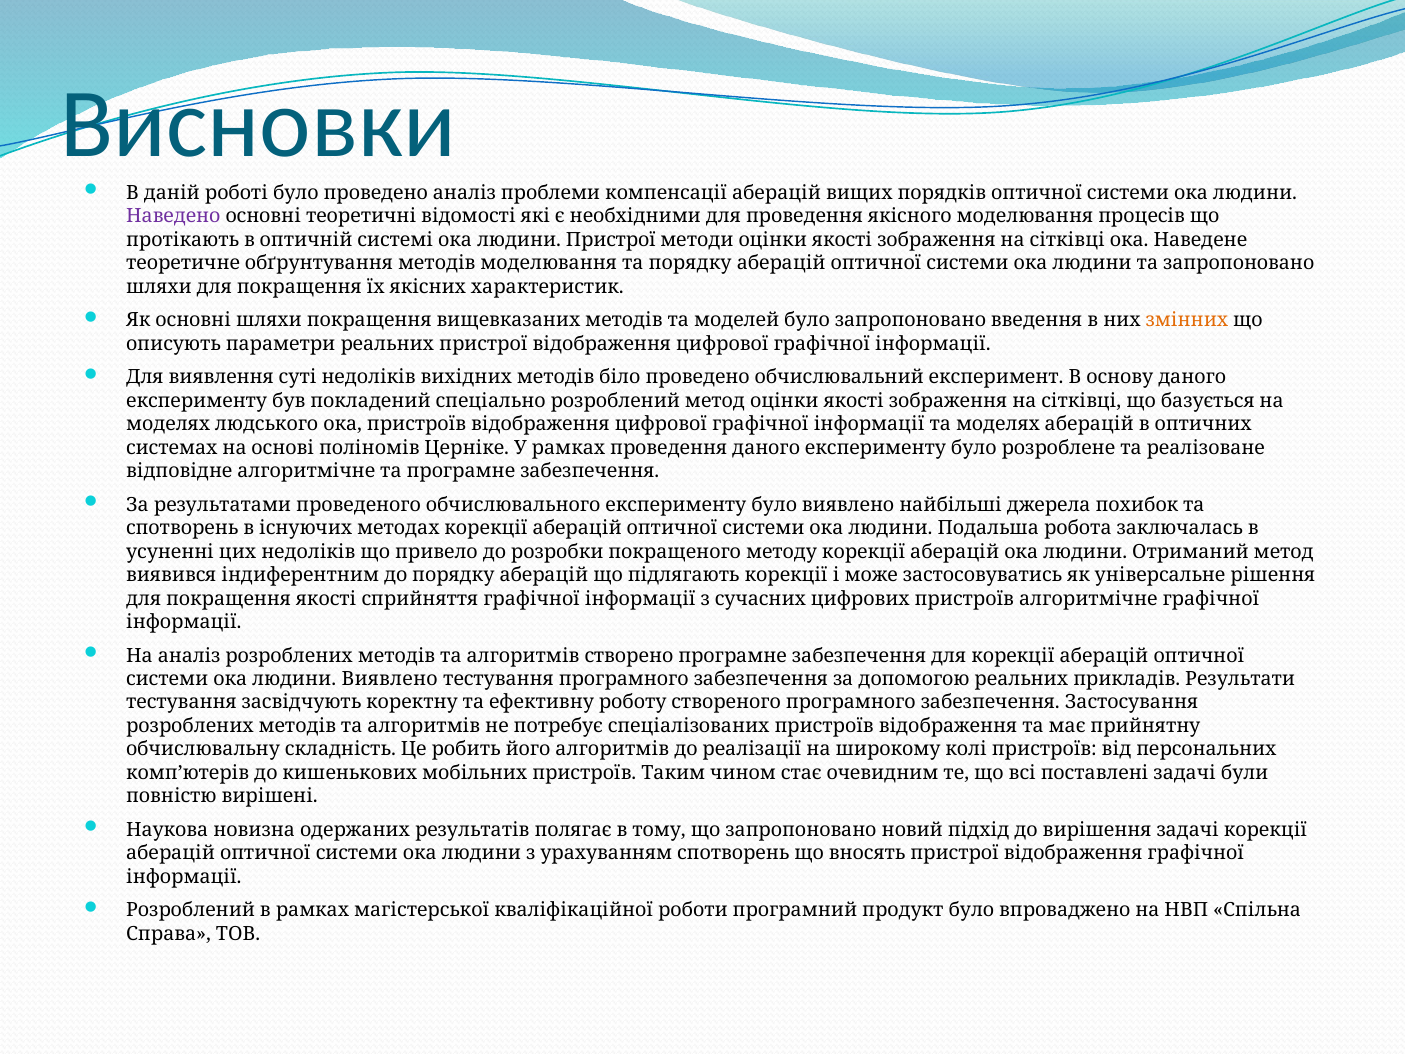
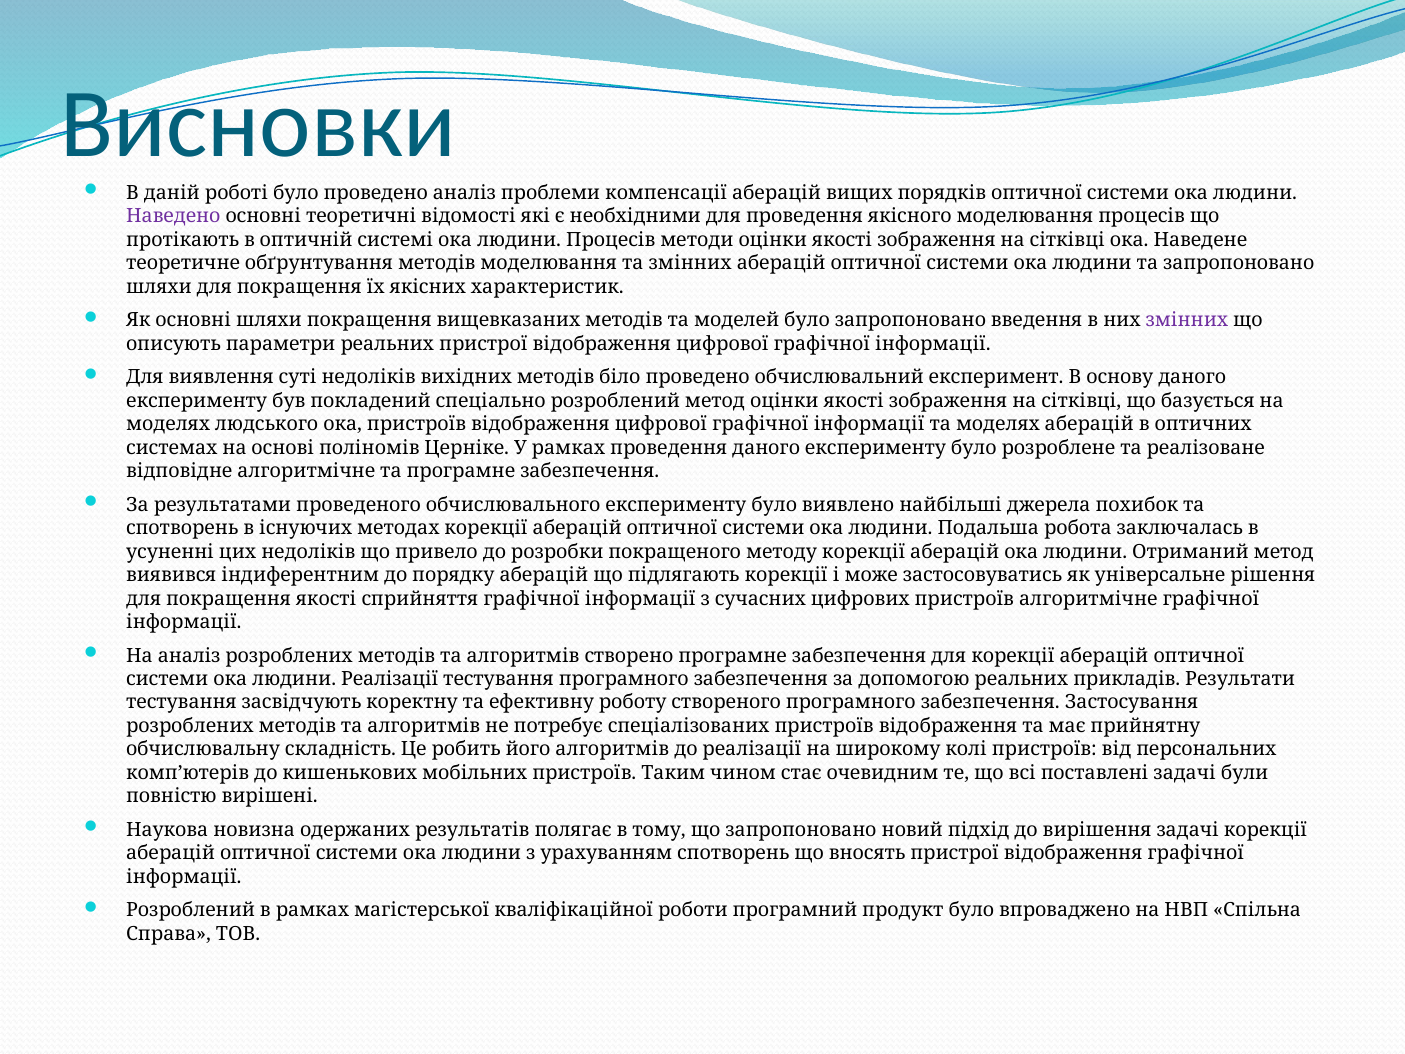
людини Пристрої: Пристрої -> Процесів (611, 240)
та порядку: порядку -> змінних (690, 263)
змінних colour: orange -> purple (1187, 320)
людини Виявлено: Виявлено -> Реалізації (390, 679)
